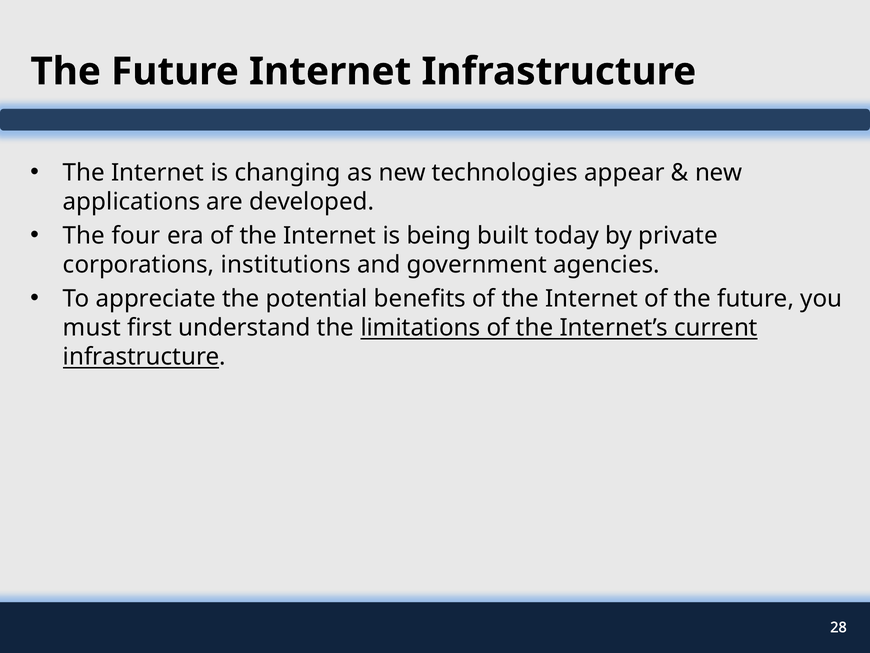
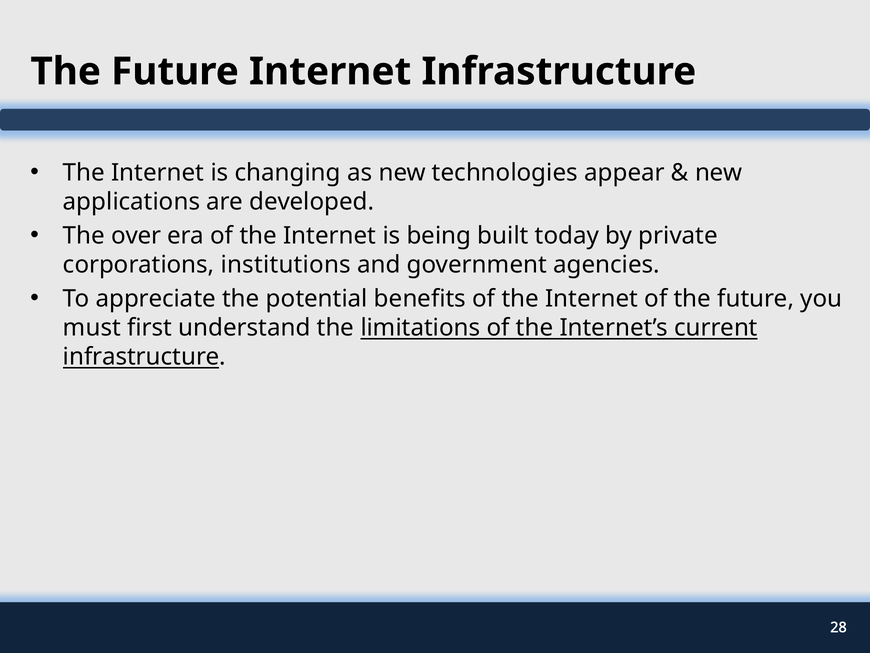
four: four -> over (136, 236)
